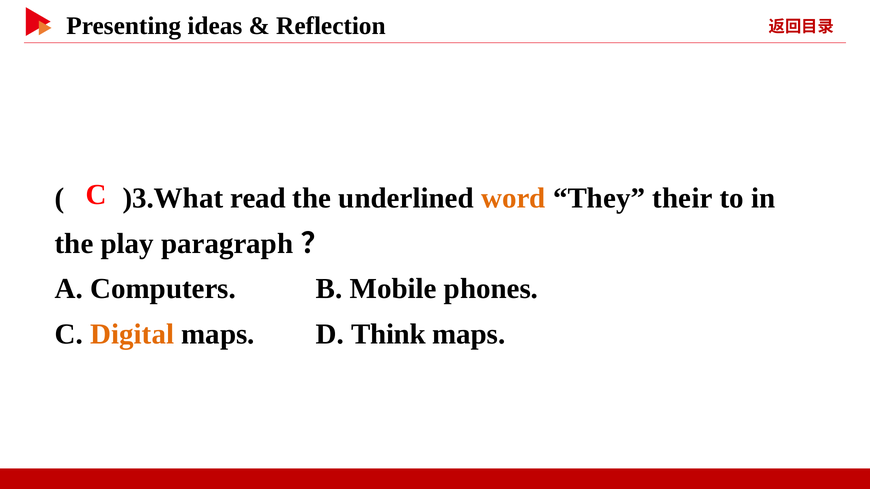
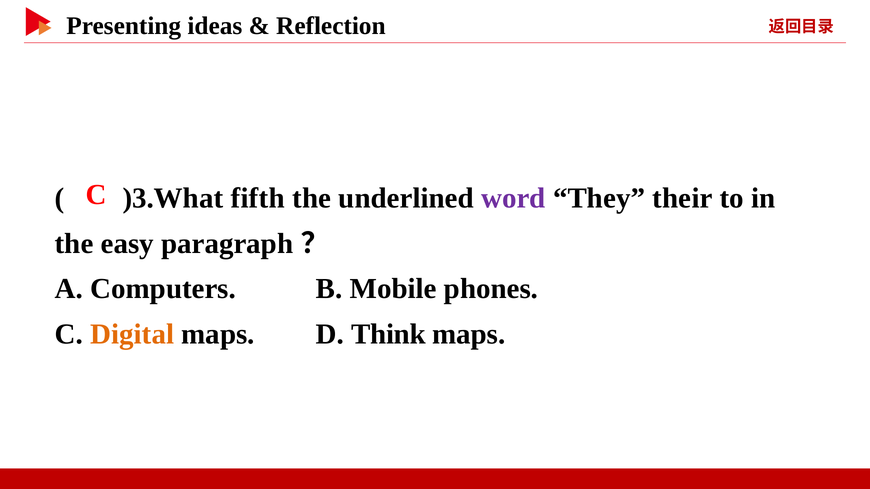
read: read -> fifth (258, 199)
word colour: orange -> purple (513, 199)
play: play -> easy (127, 244)
